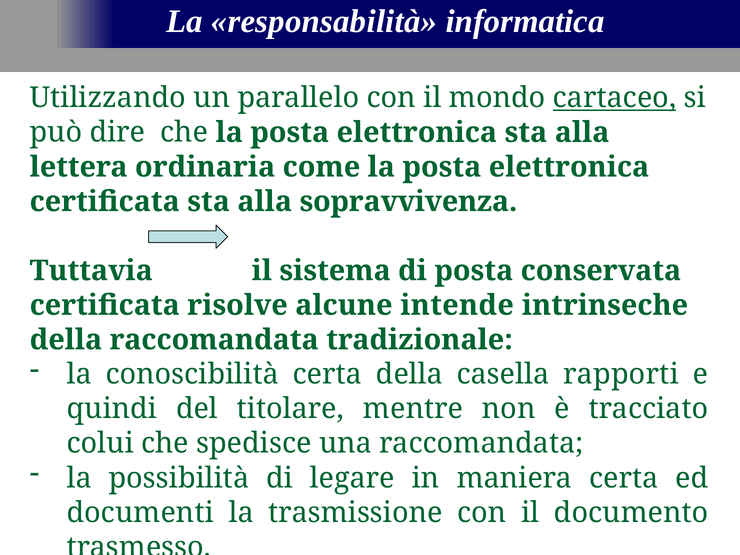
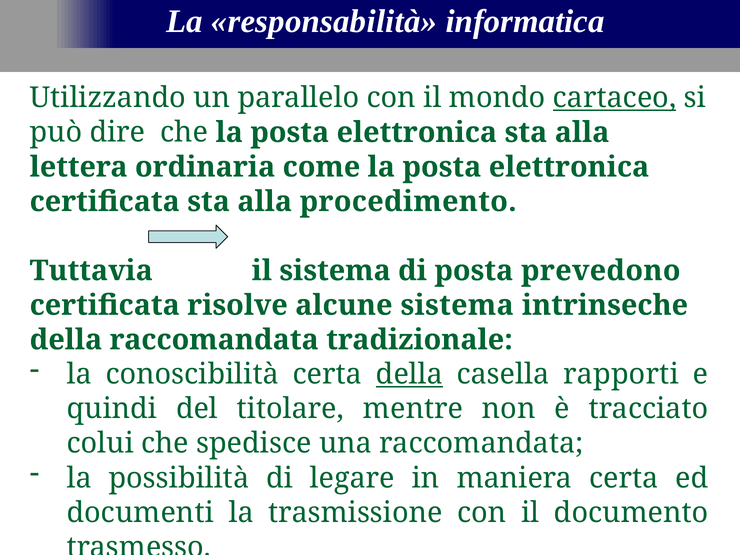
sopravvivenza: sopravvivenza -> procedimento (408, 202)
conservata: conservata -> prevedono (601, 271)
alcune intende: intende -> sistema (457, 305)
della underline: none -> present (409, 374)
